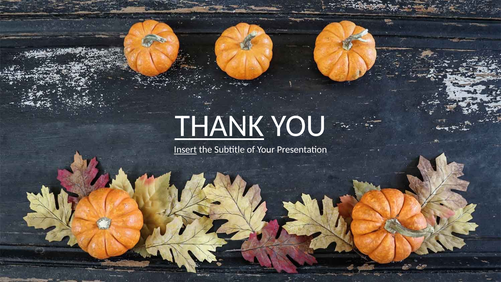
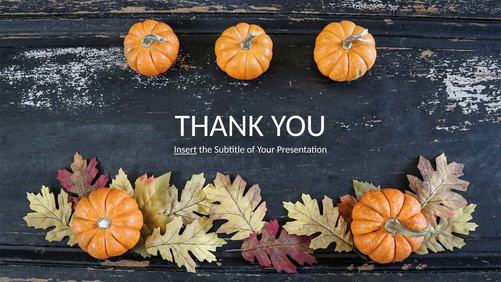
THANK underline: present -> none (219, 126)
